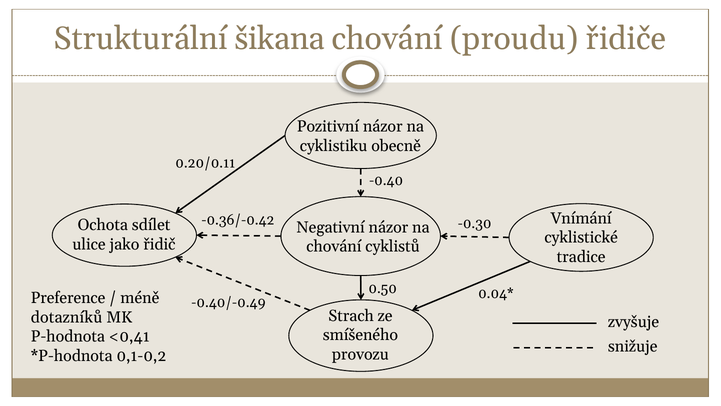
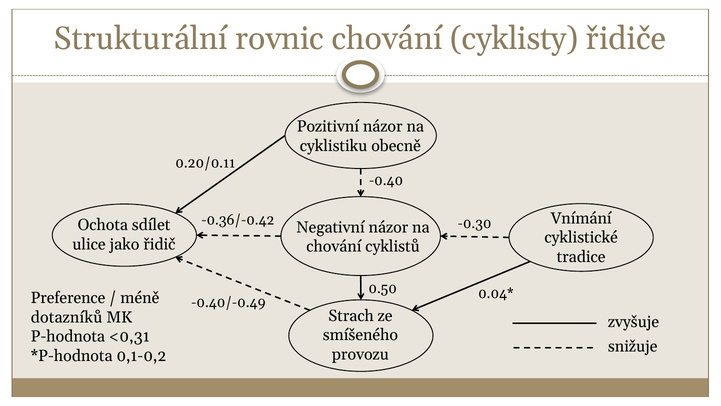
šikana: šikana -> rovnic (280, 39)
proudu: proudu -> cyklisty (514, 39)
<0,41: <0,41 -> <0,31 (129, 336)
